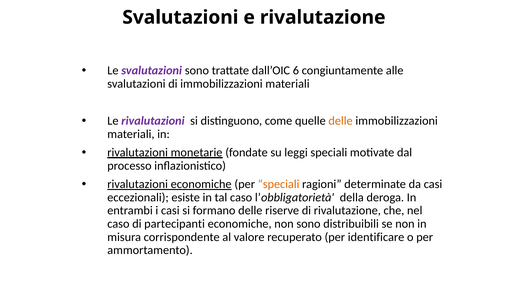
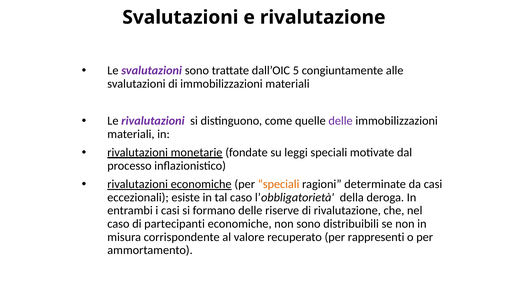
6: 6 -> 5 (296, 71)
delle colour: orange -> purple (341, 121)
identificare: identificare -> rappresenti (376, 237)
